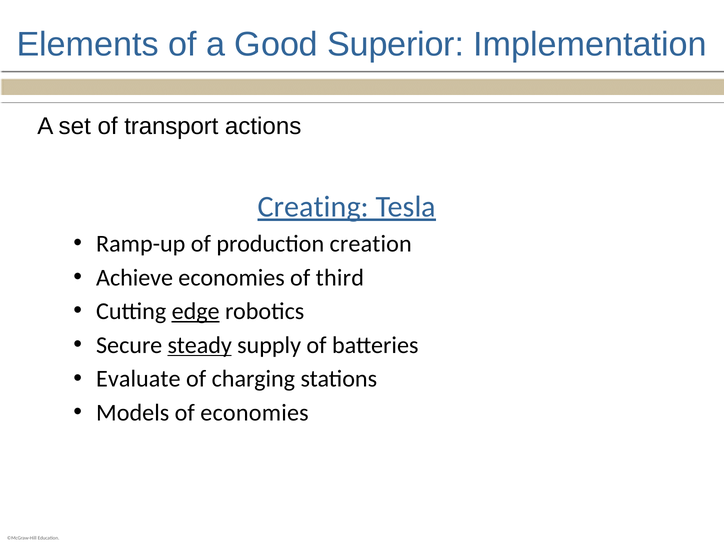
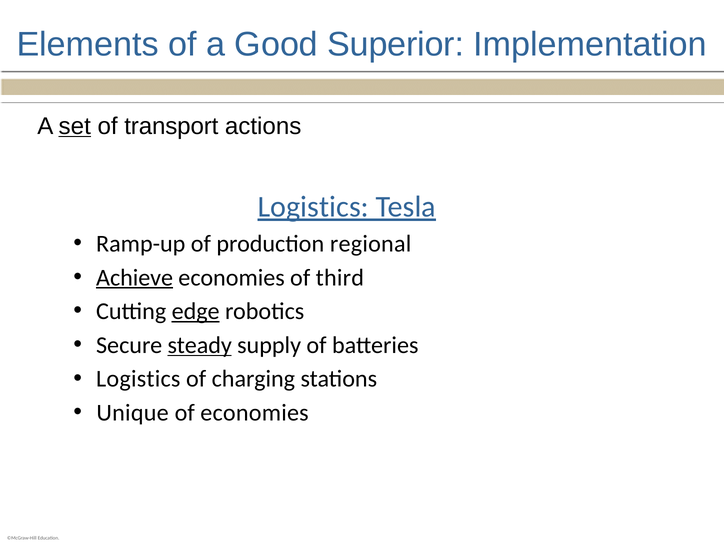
set underline: none -> present (75, 126)
Creating: Creating -> Logistics (313, 207)
creation: creation -> regional (371, 244)
Achieve underline: none -> present (135, 278)
Evaluate: Evaluate -> Logistics (138, 379)
Models: Models -> Unique (133, 413)
